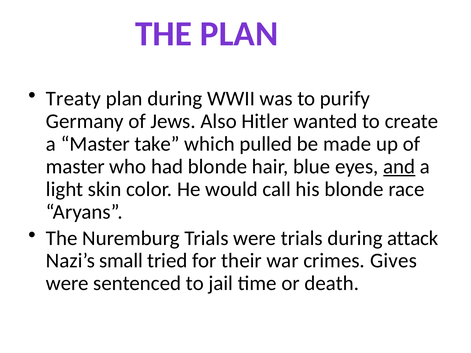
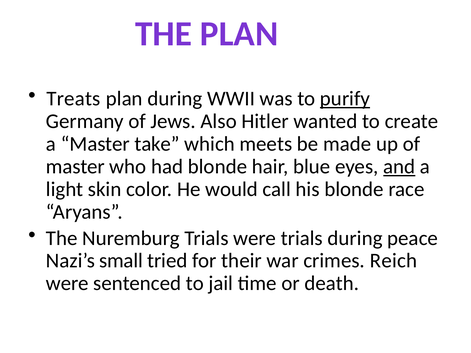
Treaty: Treaty -> Treats (73, 99)
purify underline: none -> present (345, 99)
pulled: pulled -> meets (266, 144)
attack: attack -> peace (413, 238)
Gives: Gives -> Reich (393, 261)
